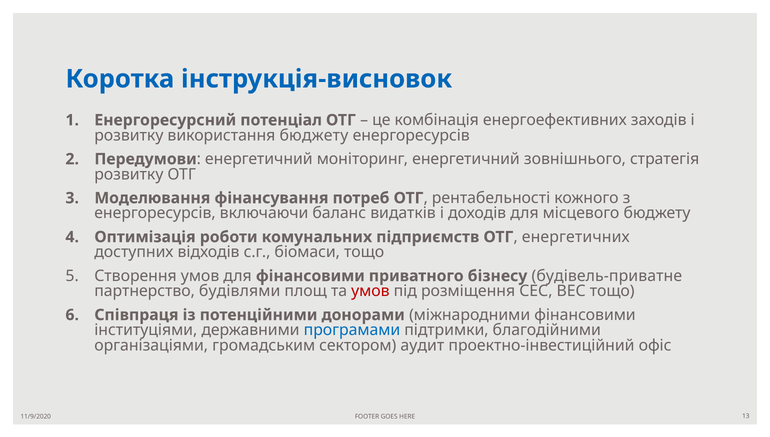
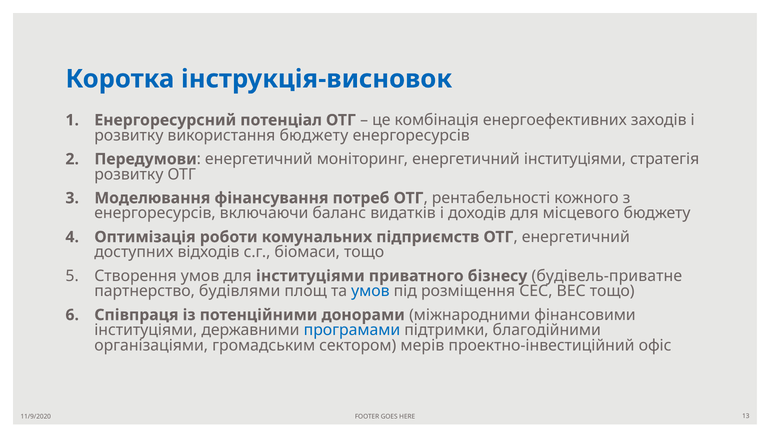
енергетичний зовнішнього: зовнішнього -> інституціями (575, 159)
ОТГ енергетичних: енергетичних -> енергетичний (576, 237)
для фінансовими: фінансовими -> інституціями (310, 276)
умов colour: red -> blue (370, 291)
аудит: аудит -> мерів (422, 345)
